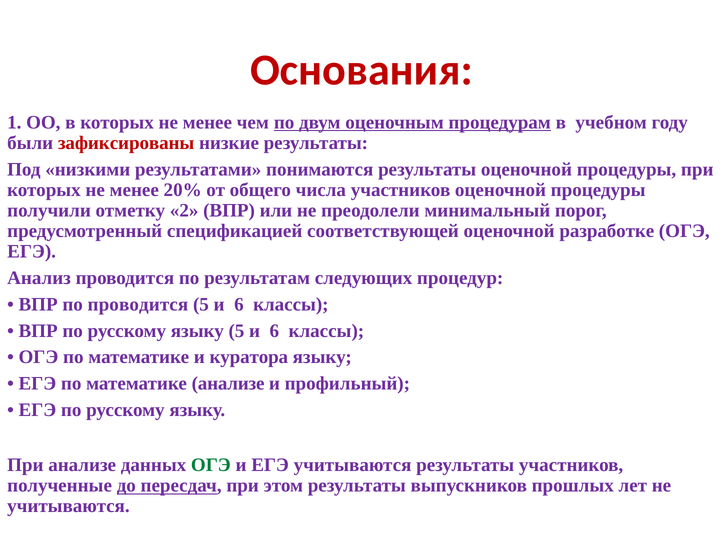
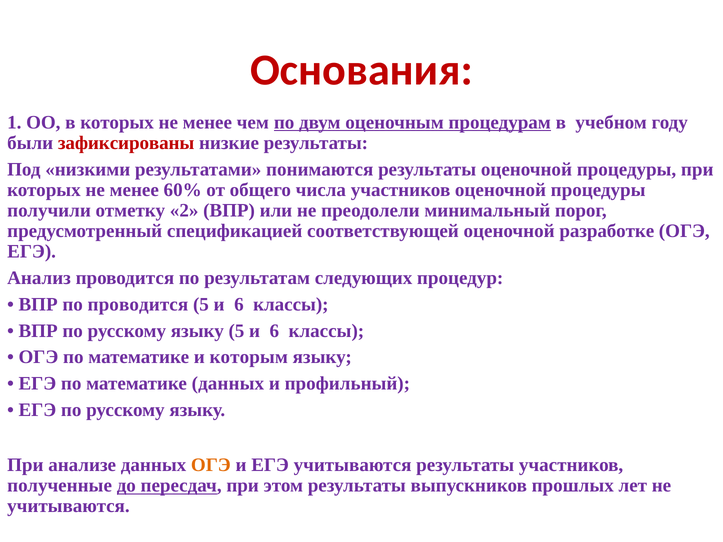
20%: 20% -> 60% (183, 190)
куратора: куратора -> которым (249, 357)
математике анализе: анализе -> данных (228, 384)
ОГЭ colour: green -> orange (211, 465)
